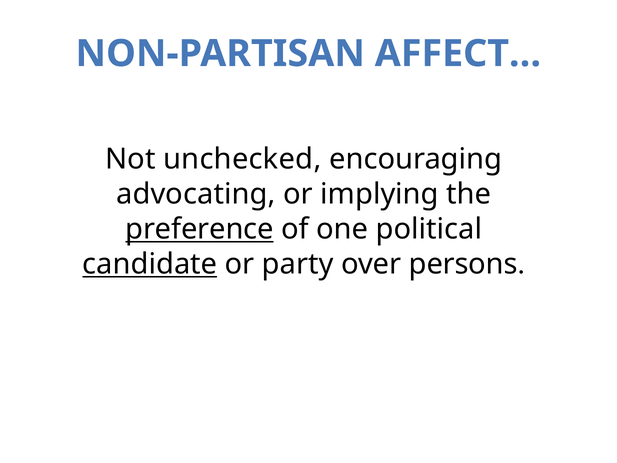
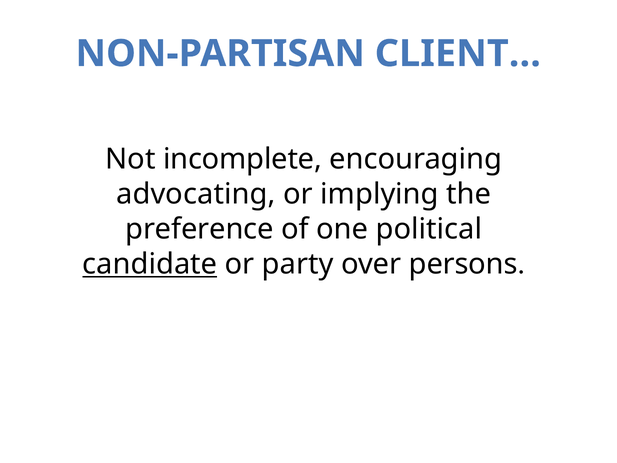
AFFECT…: AFFECT… -> CLIENT… (458, 54)
unchecked: unchecked -> incomplete (242, 159)
preference underline: present -> none (199, 229)
